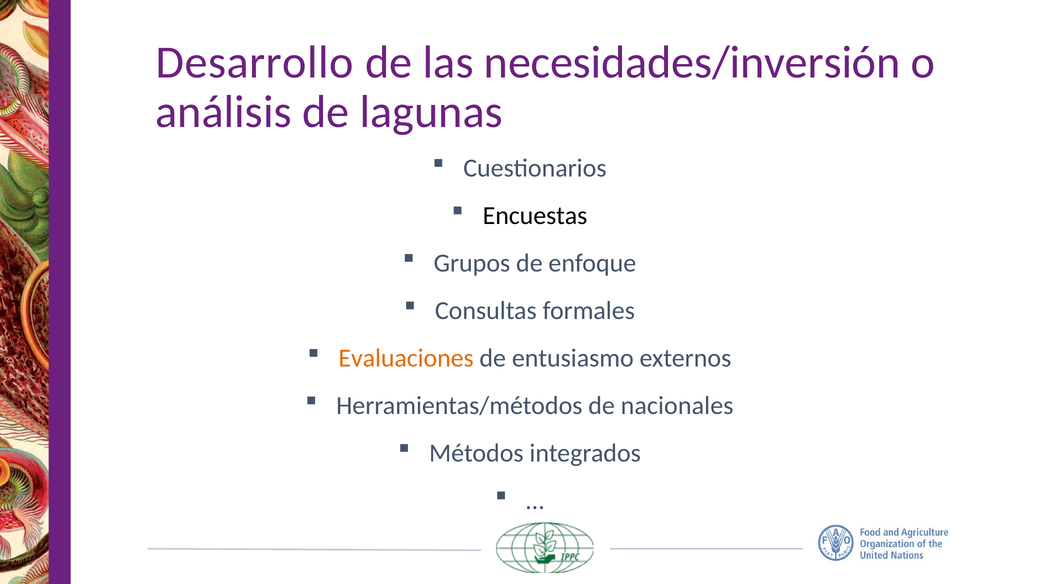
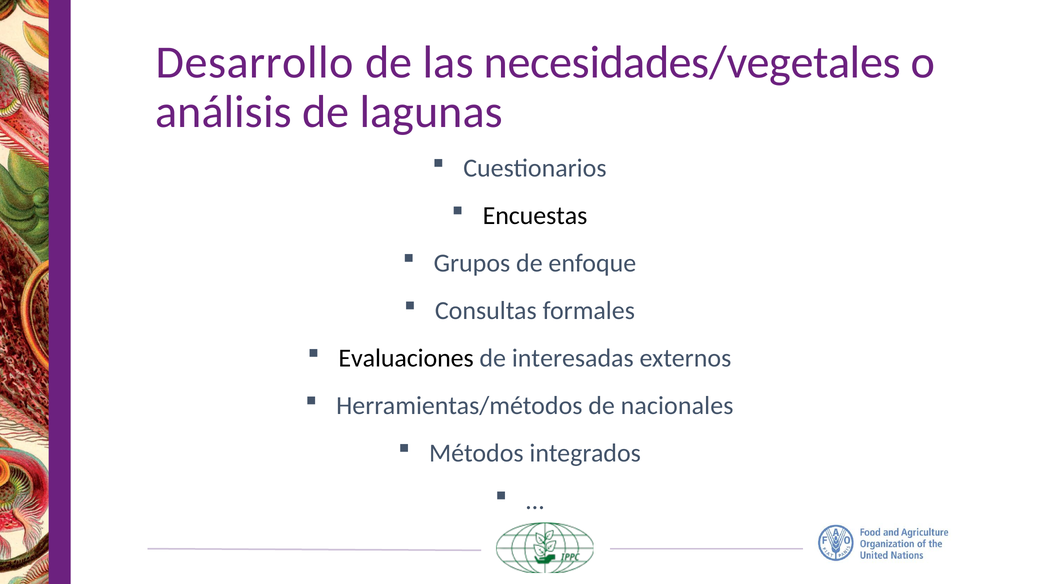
necesidades/inversión: necesidades/inversión -> necesidades/vegetales (692, 62)
Evaluaciones colour: orange -> black (406, 358)
entusiasmo: entusiasmo -> interesadas (573, 358)
